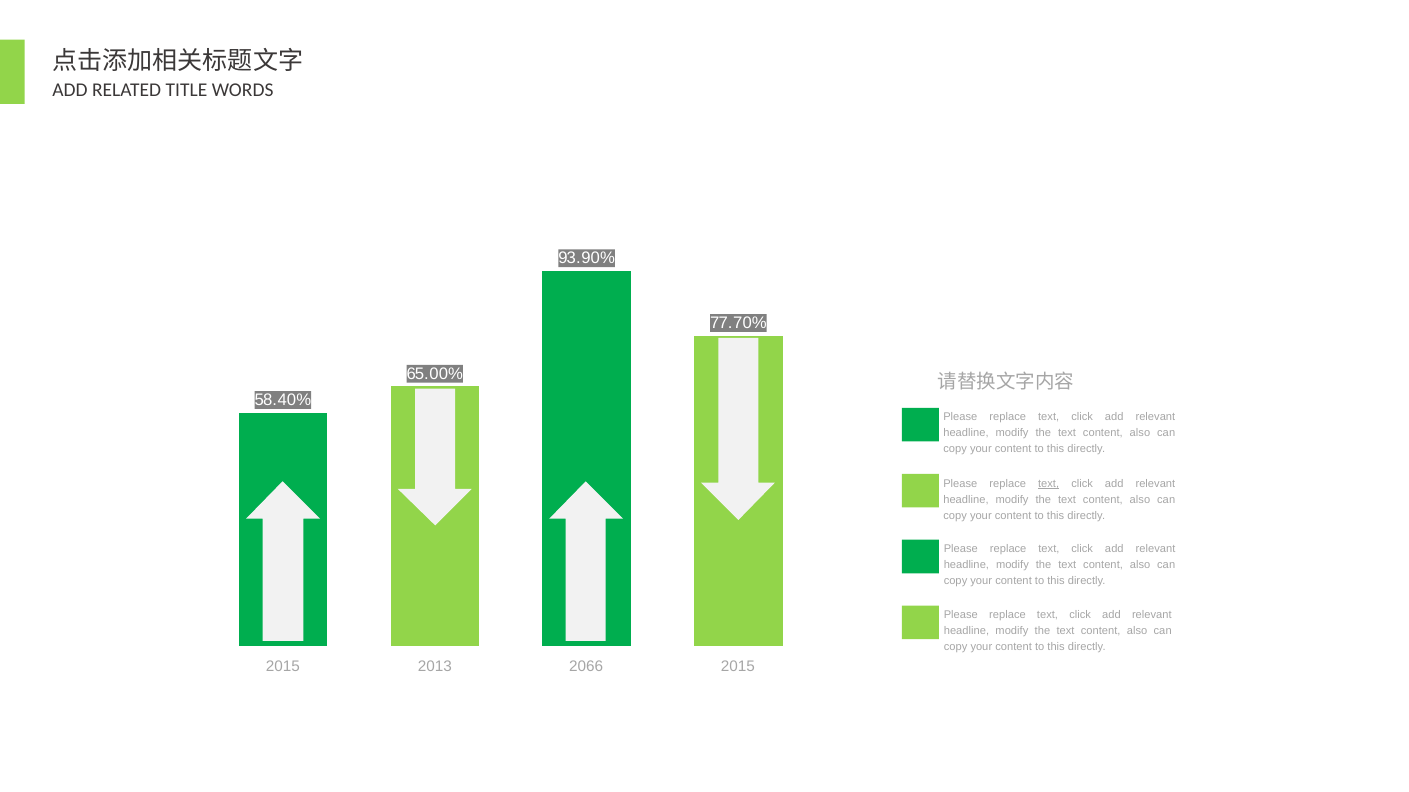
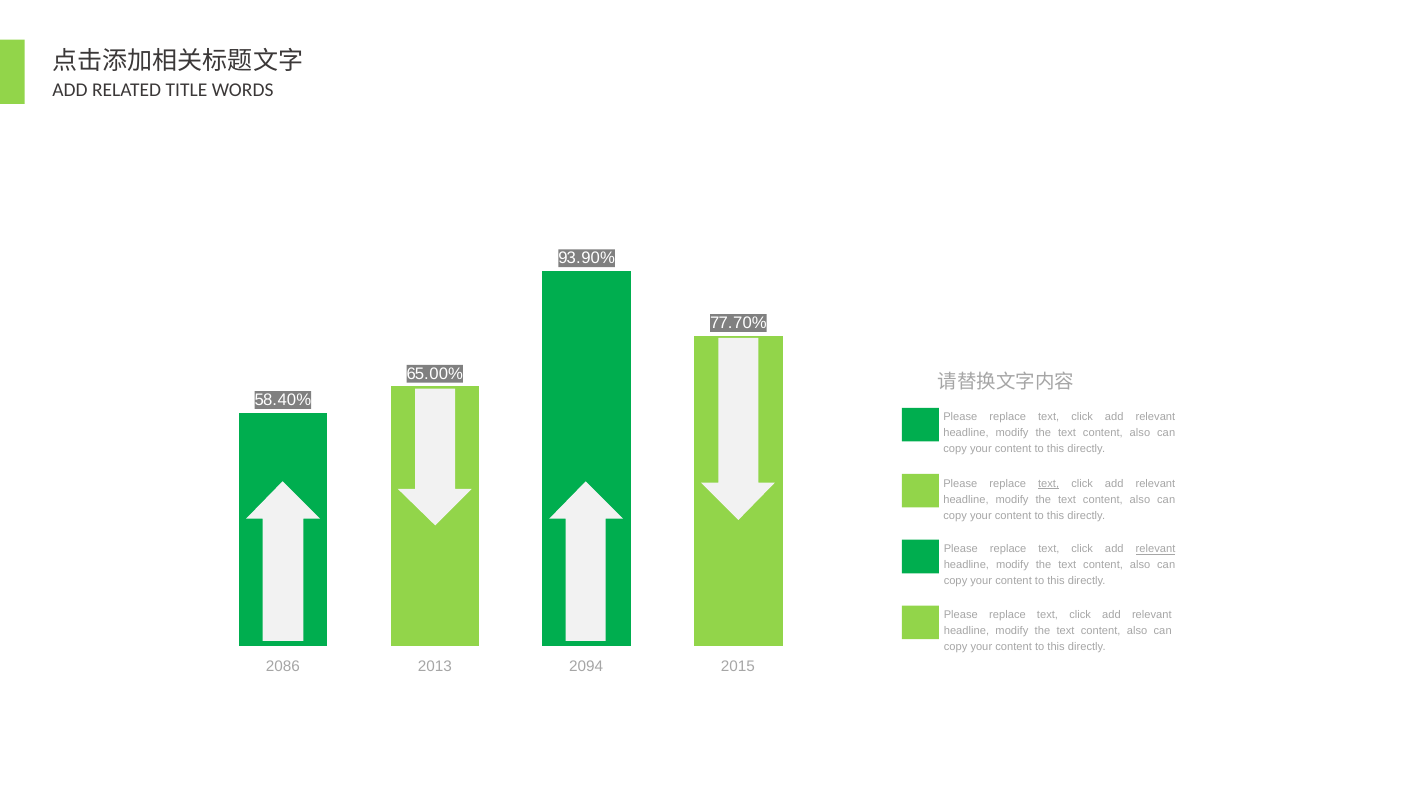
relevant underline: none -> present (1155, 550)
2015: 2015 -> 2086 (283, 667)
2066: 2066 -> 2094 (586, 667)
